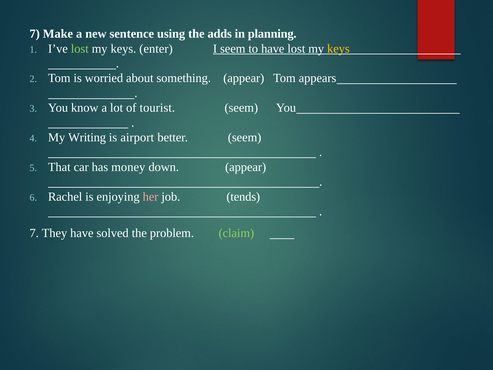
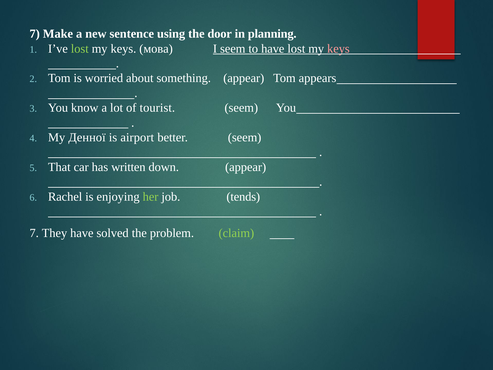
adds: adds -> door (220, 34)
enter: enter -> мова (156, 49)
keys colour: yellow -> pink (338, 49)
Writing: Writing -> Денної (87, 137)
money: money -> written (128, 167)
her colour: pink -> light green (151, 197)
